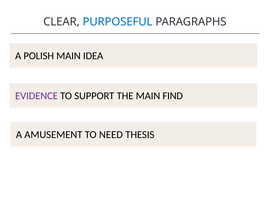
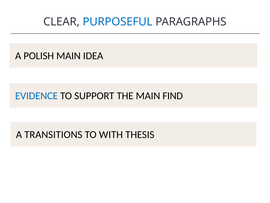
EVIDENCE colour: purple -> blue (36, 96)
AMUSEMENT: AMUSEMENT -> TRANSITIONS (53, 134)
NEED: NEED -> WITH (111, 134)
